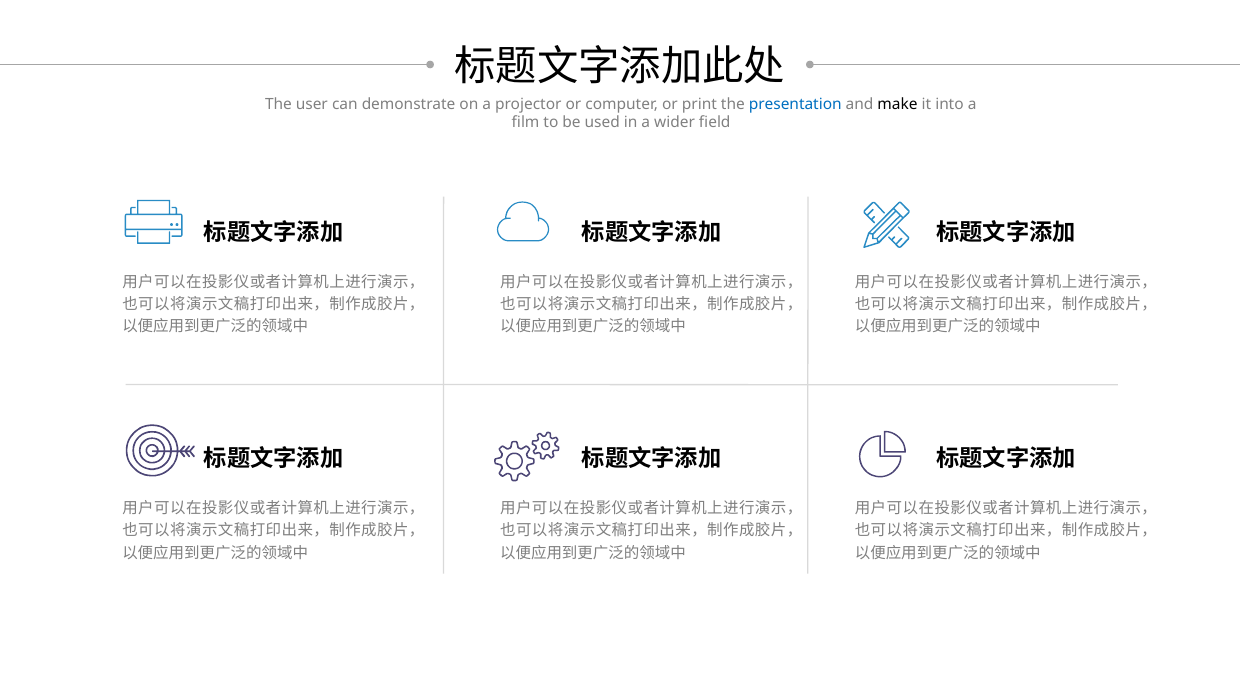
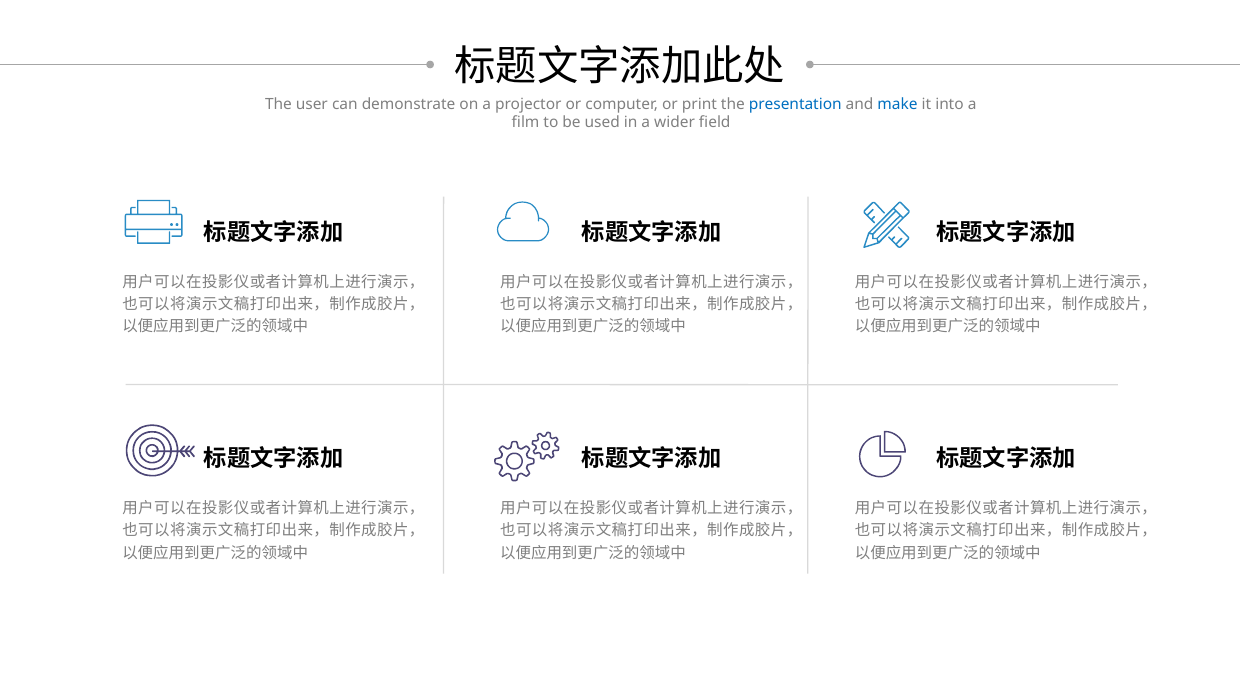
make colour: black -> blue (897, 104)
